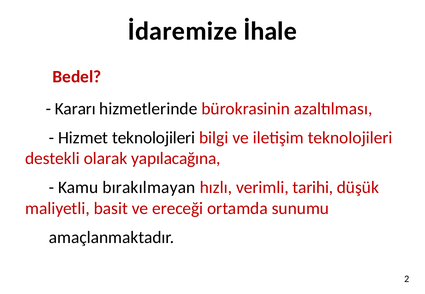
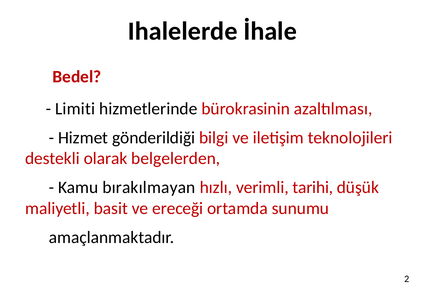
İdaremize: İdaremize -> Ihalelerde (183, 31)
Kararı: Kararı -> Limiti (75, 109)
Hizmet teknolojileri: teknolojileri -> gönderildiği (154, 138)
yapılacağına: yapılacağına -> belgelerden (176, 159)
